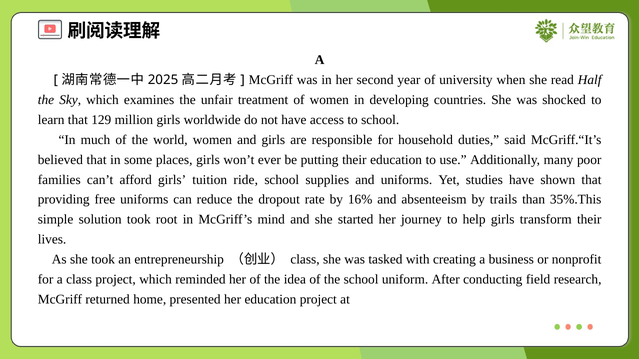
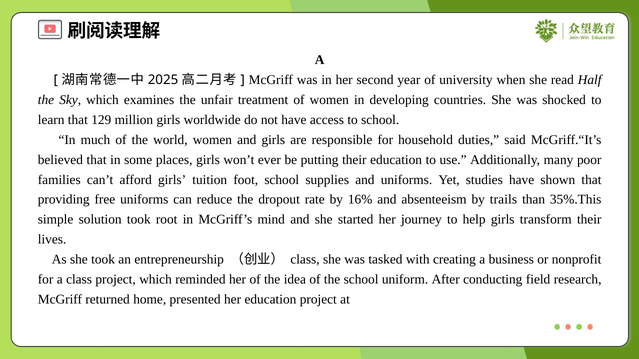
ride: ride -> foot (246, 180)
